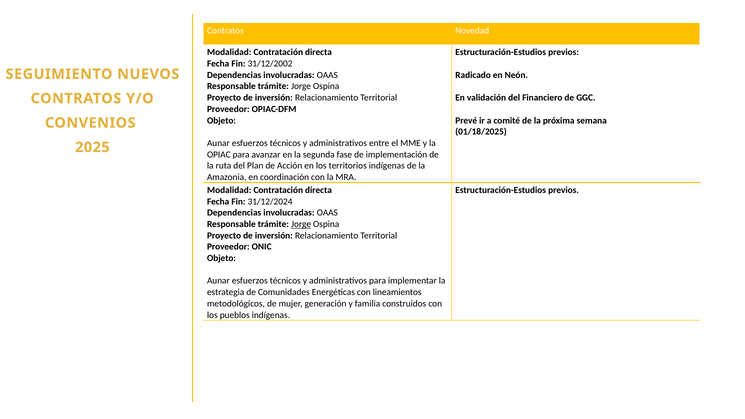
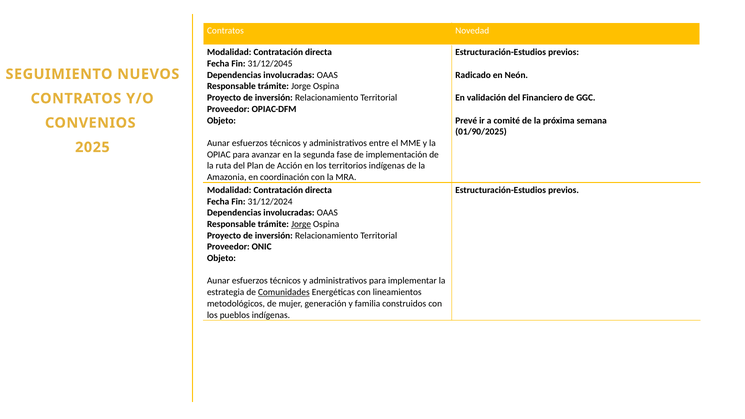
31/12/2002: 31/12/2002 -> 31/12/2045 (270, 64)
01/18/2025: 01/18/2025 -> 01/90/2025 (481, 132)
Comunidades underline: none -> present (284, 292)
